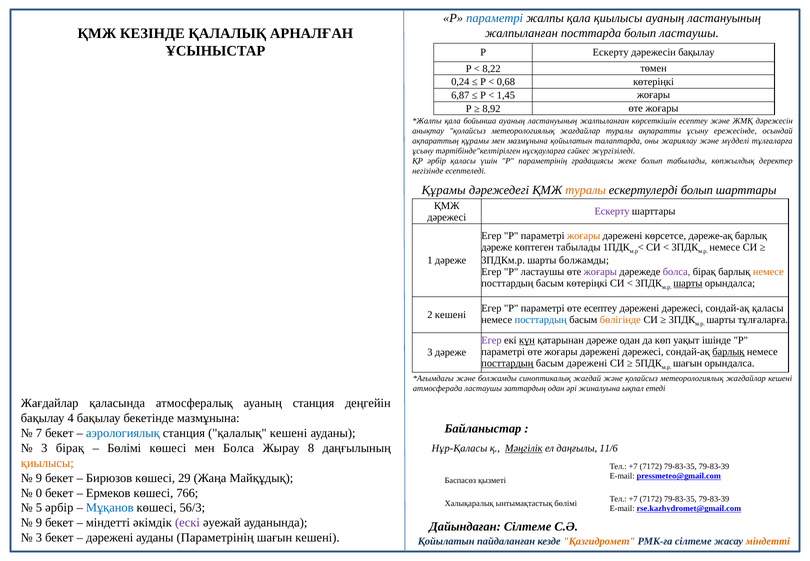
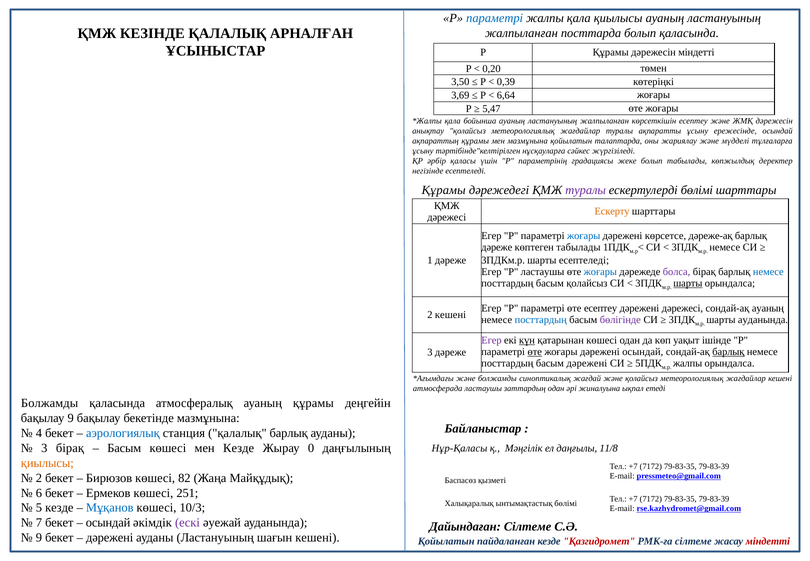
болып ластаушы: ластаушы -> қаласында (689, 33)
Р Ескерту: Ескерту -> Құрамы (611, 52)
дәрежесін бақылау: бақылау -> міндетті (696, 52)
8,22: 8,22 -> 0,20 (492, 69)
0,24: 0,24 -> 3,50 (460, 82)
0,68: 0,68 -> 0,39 (506, 82)
6,87: 6,87 -> 3,69 (460, 95)
1,45: 1,45 -> 6,64 (506, 95)
8,92: 8,92 -> 5,47 (491, 109)
туралы colour: orange -> purple (586, 190)
ескертулерді болып: болып -> бөлімі (697, 190)
Ескерту colour: purple -> orange (612, 211)
жоғары colour: orange -> blue (584, 236)
шарты болжамды: болжамды -> есептеледі (584, 260)
жоғары colour: purple -> blue (600, 272)
немесе colour: orange -> blue (768, 272)
басым көтеріңкі: көтеріңкі -> қолайсыз (587, 283)
сондай-ақ қаласы: қаласы -> ауаның (768, 308)
бөлігінде colour: orange -> purple (620, 320)
шарты тұлғаларға: тұлғаларға -> ауданында (763, 320)
қатарынан дәреже: дәреже -> көшесі (602, 340)
өте underline: none -> present (535, 352)
жоғары дәрежені дәрежесі: дәрежесі -> осындай (643, 352)
посттардың underline: present -> none (507, 363)
шағын: шағын -> жалпы (688, 363)
Жағдайлар: Жағдайлар -> Болжамды (50, 403)
ауаның станция: станция -> құрамы (313, 403)
бақылау 4: 4 -> 9 (71, 418)
7: 7 -> 4 (39, 433)
қалалық кешені: кешені -> барлық (289, 433)
Бөлімі: Бөлімі -> Басым (124, 448)
мен Болса: Болса -> Кезде (239, 448)
8: 8 -> 0 (311, 448)
Мәңгілік underline: present -> none (524, 448)
11/6: 11/6 -> 11/8 (609, 448)
9: 9 -> 2 (39, 478)
29: 29 -> 82 (184, 478)
0: 0 -> 6 (39, 493)
766: 766 -> 251 (187, 493)
5 әрбір: әрбір -> кезде (59, 508)
56/3: 56/3 -> 10/3 (192, 508)
9: 9 -> 7 (39, 523)
міндетті: міндетті -> осындай (108, 523)
3: 3 -> 9 (39, 538)
ауданы Параметрінің: Параметрінің -> Ластануының (215, 538)
Қазгидромет colour: orange -> red (599, 541)
міндетті colour: orange -> red (768, 541)
